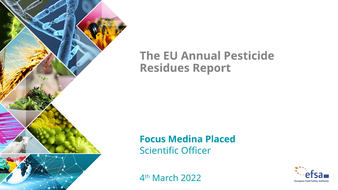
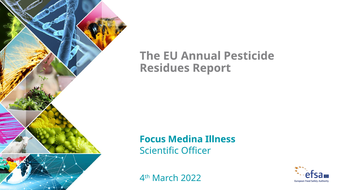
Placed: Placed -> Illness (220, 139)
